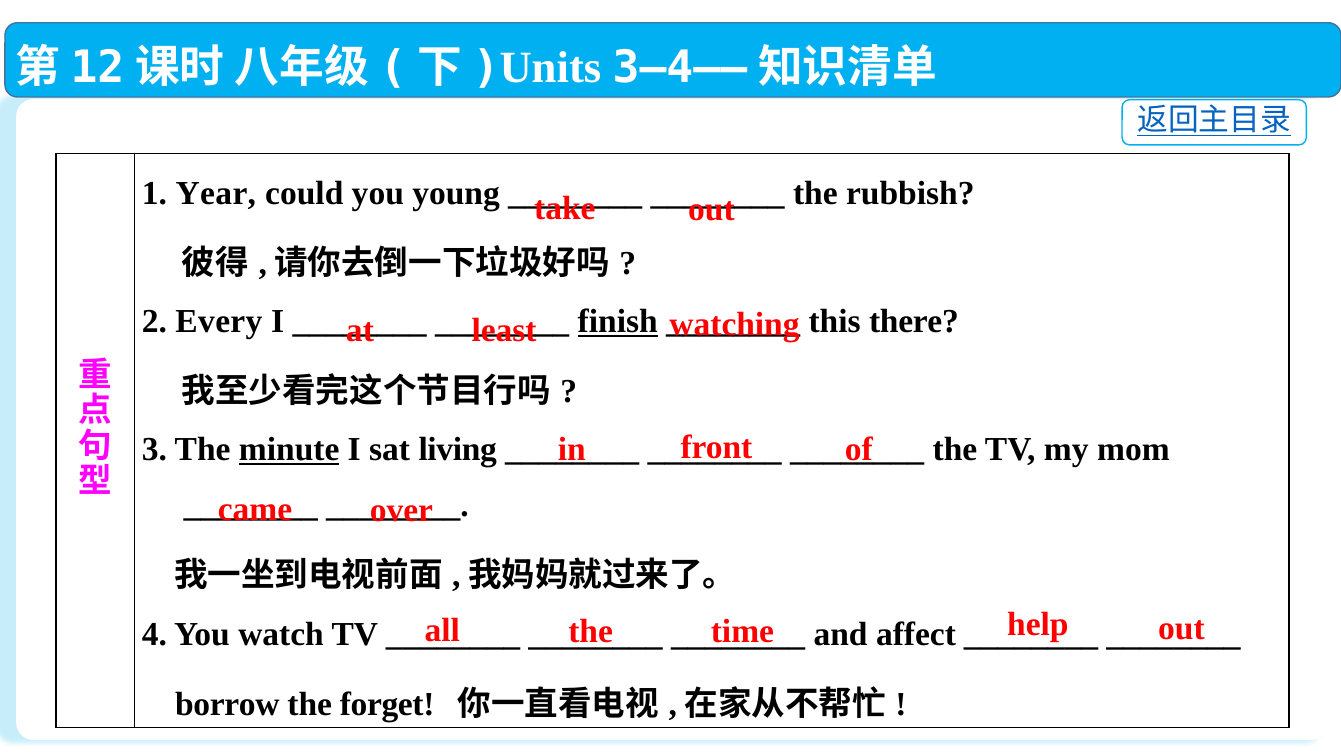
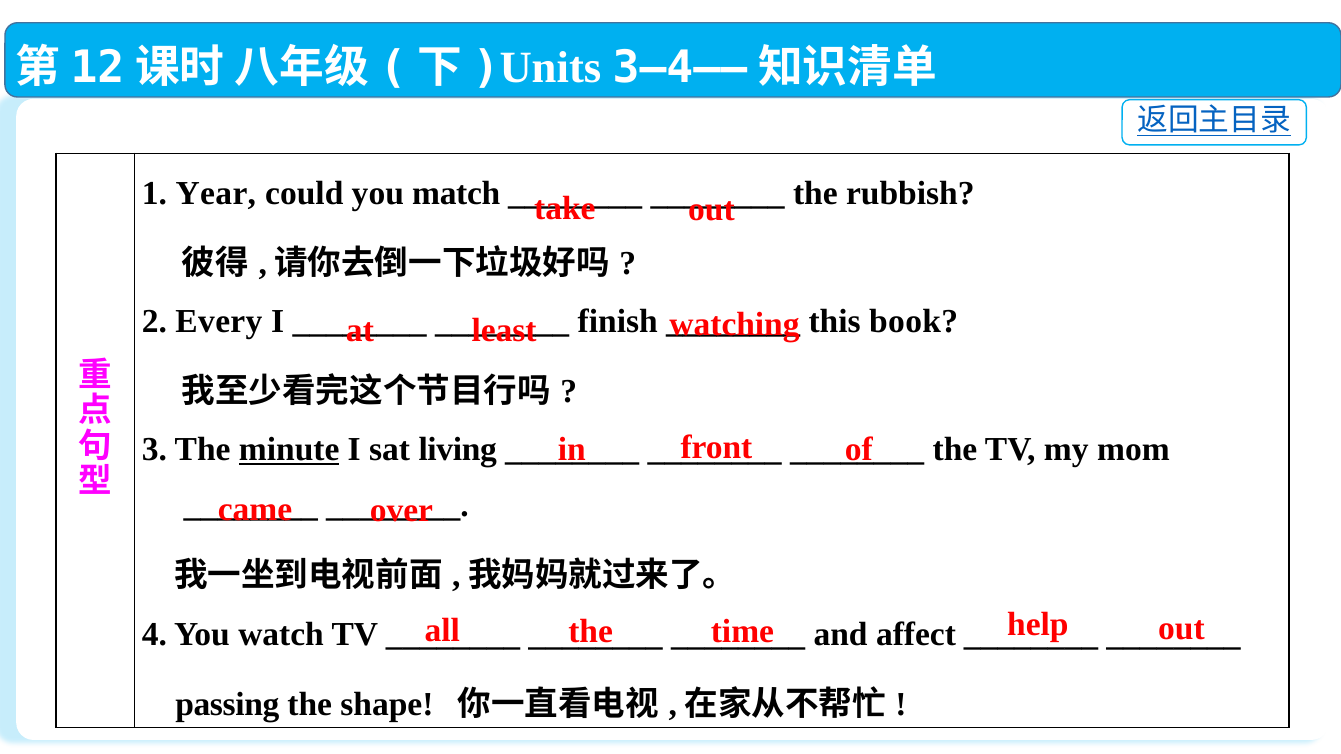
young: young -> match (456, 193)
finish underline: present -> none (618, 322)
there: there -> book (914, 322)
borrow: borrow -> passing (227, 705)
forget: forget -> shape (387, 705)
